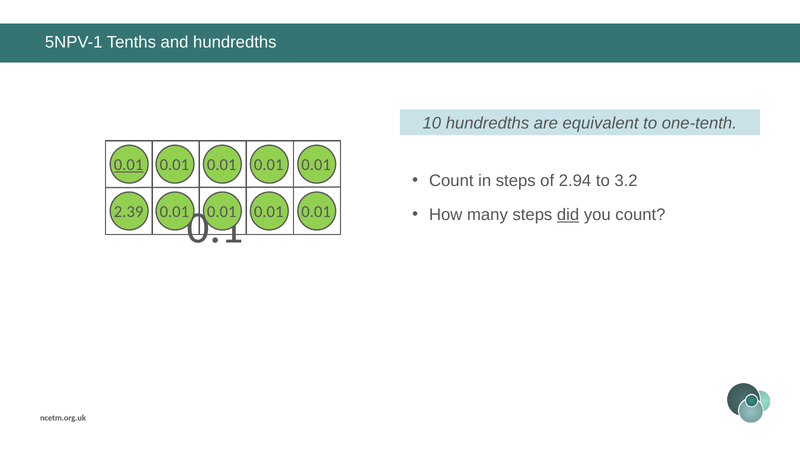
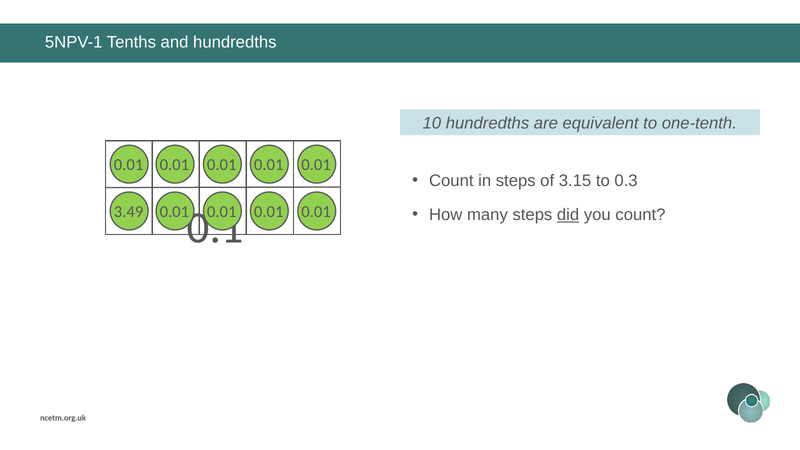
0.01 underline: present -> none (129, 165)
2.94: 2.94 -> 3.15 (575, 181)
3.2: 3.2 -> 0.3 (626, 181)
2.39: 2.39 -> 3.49 (129, 212)
